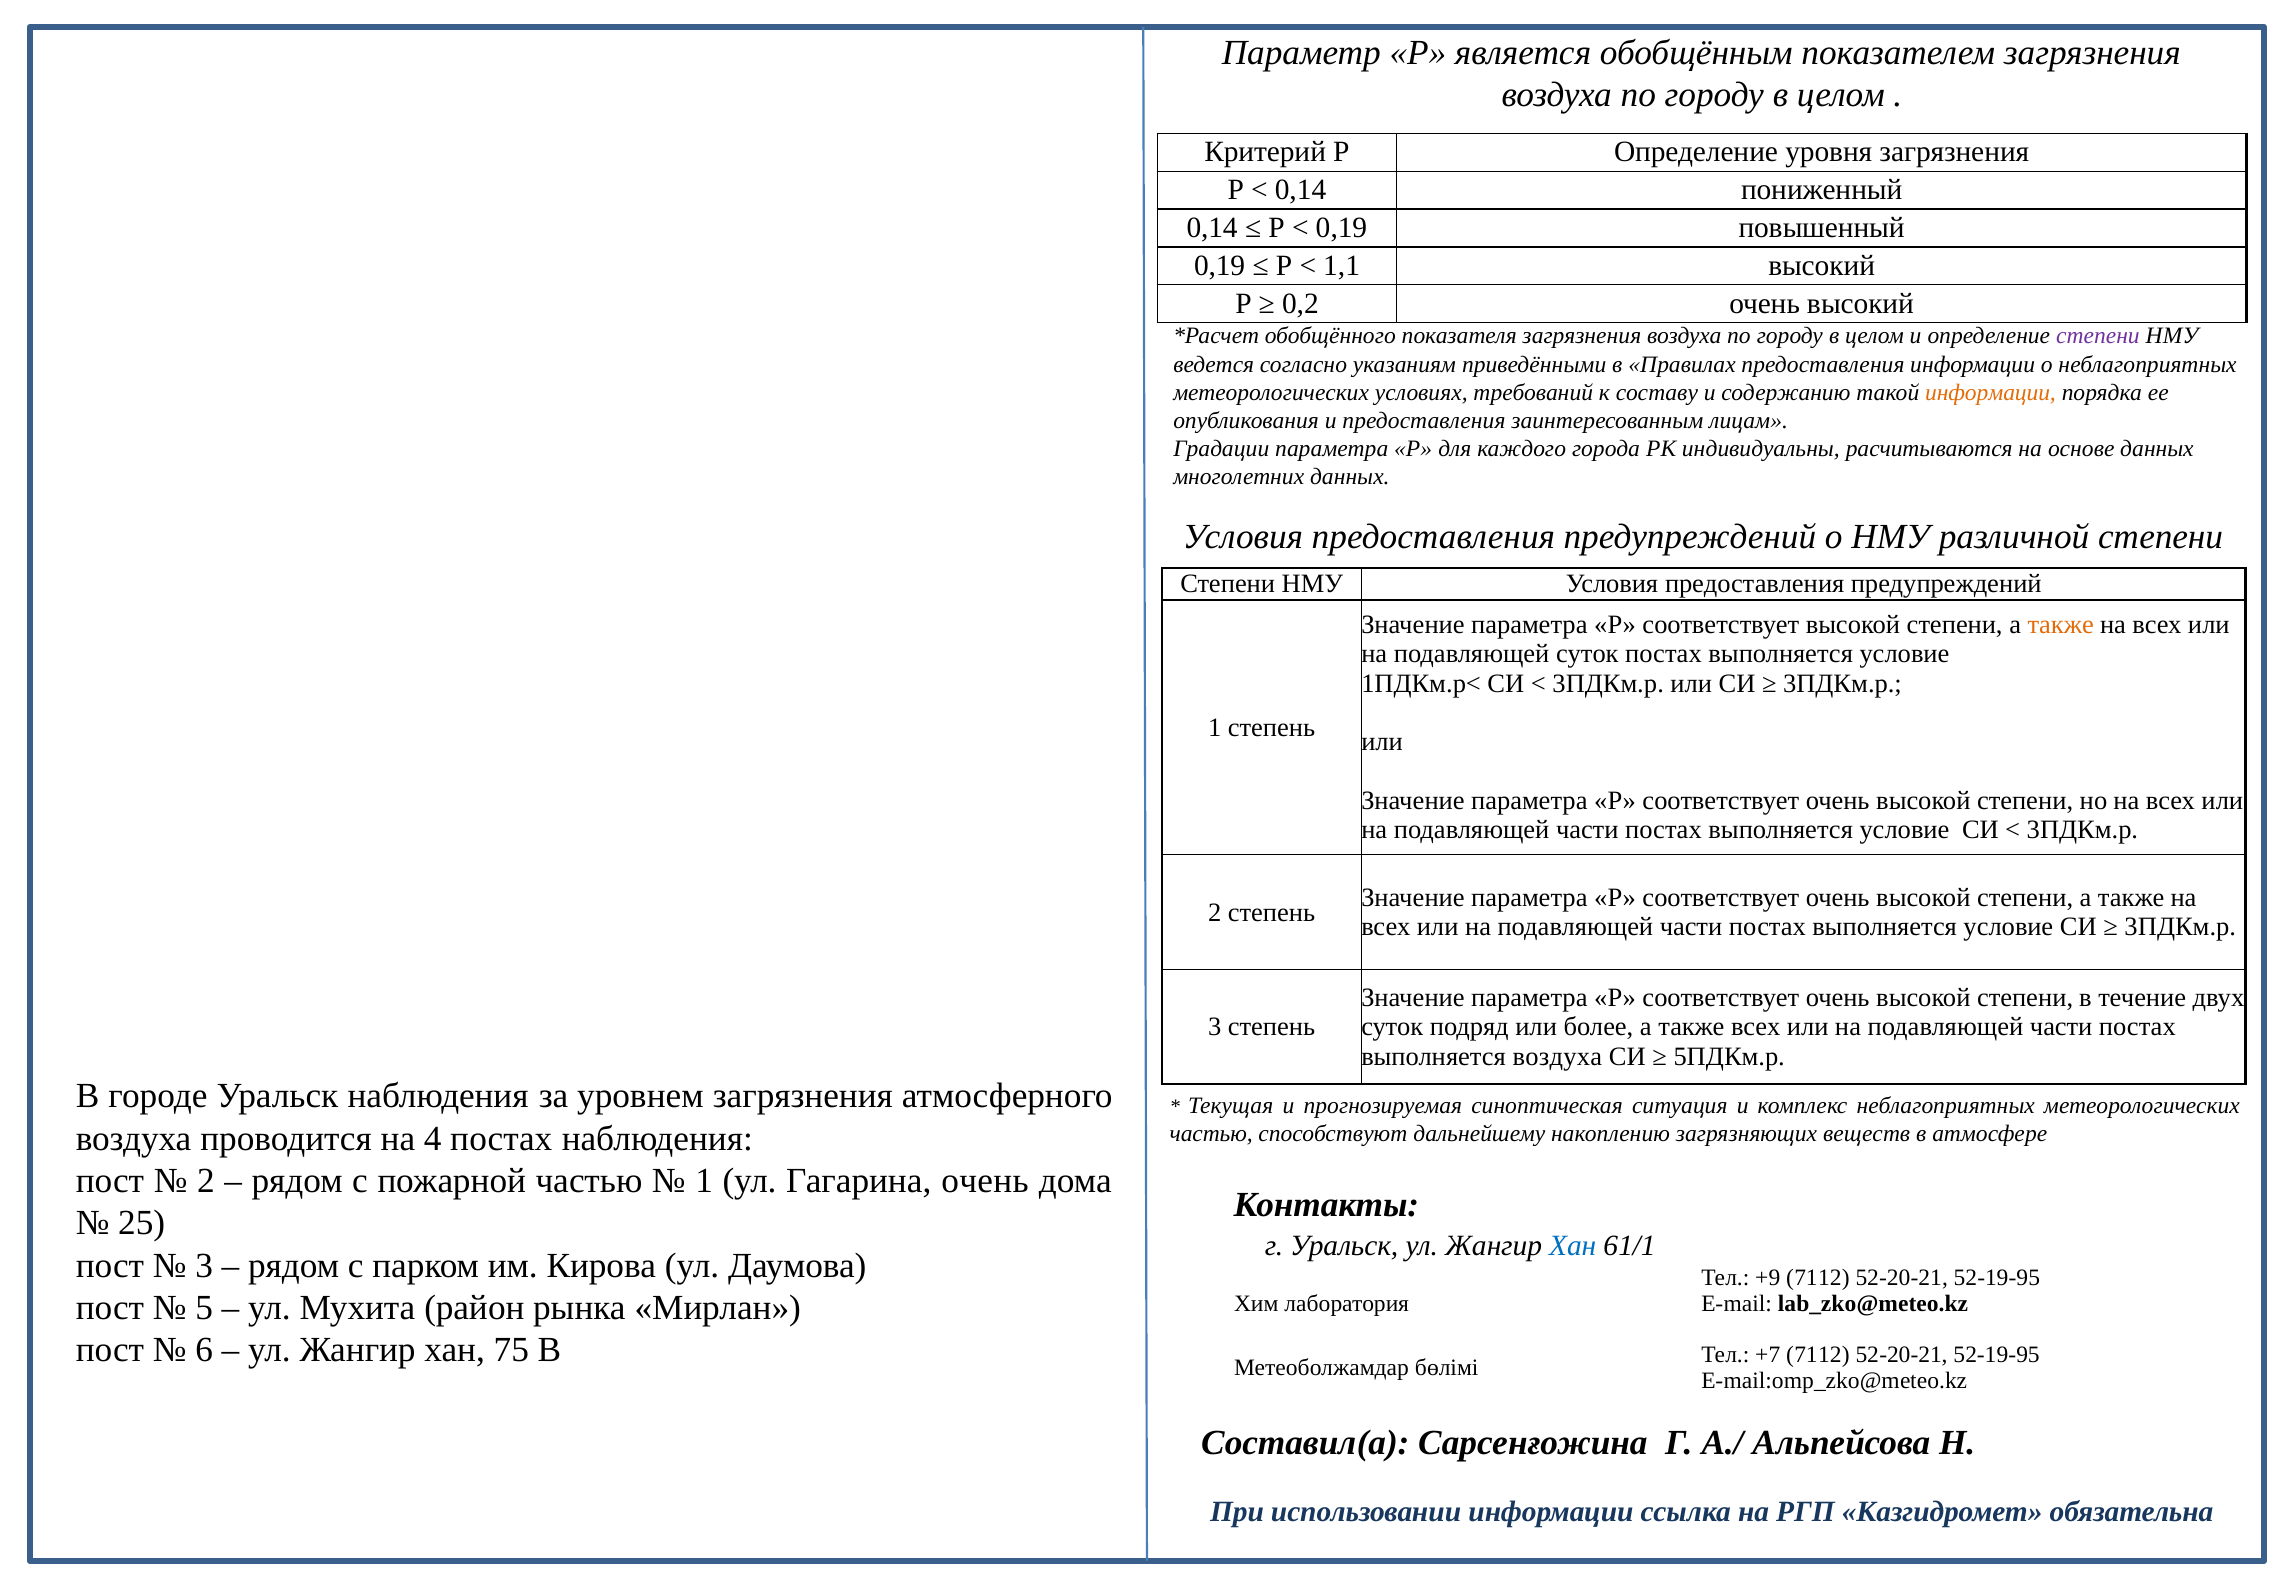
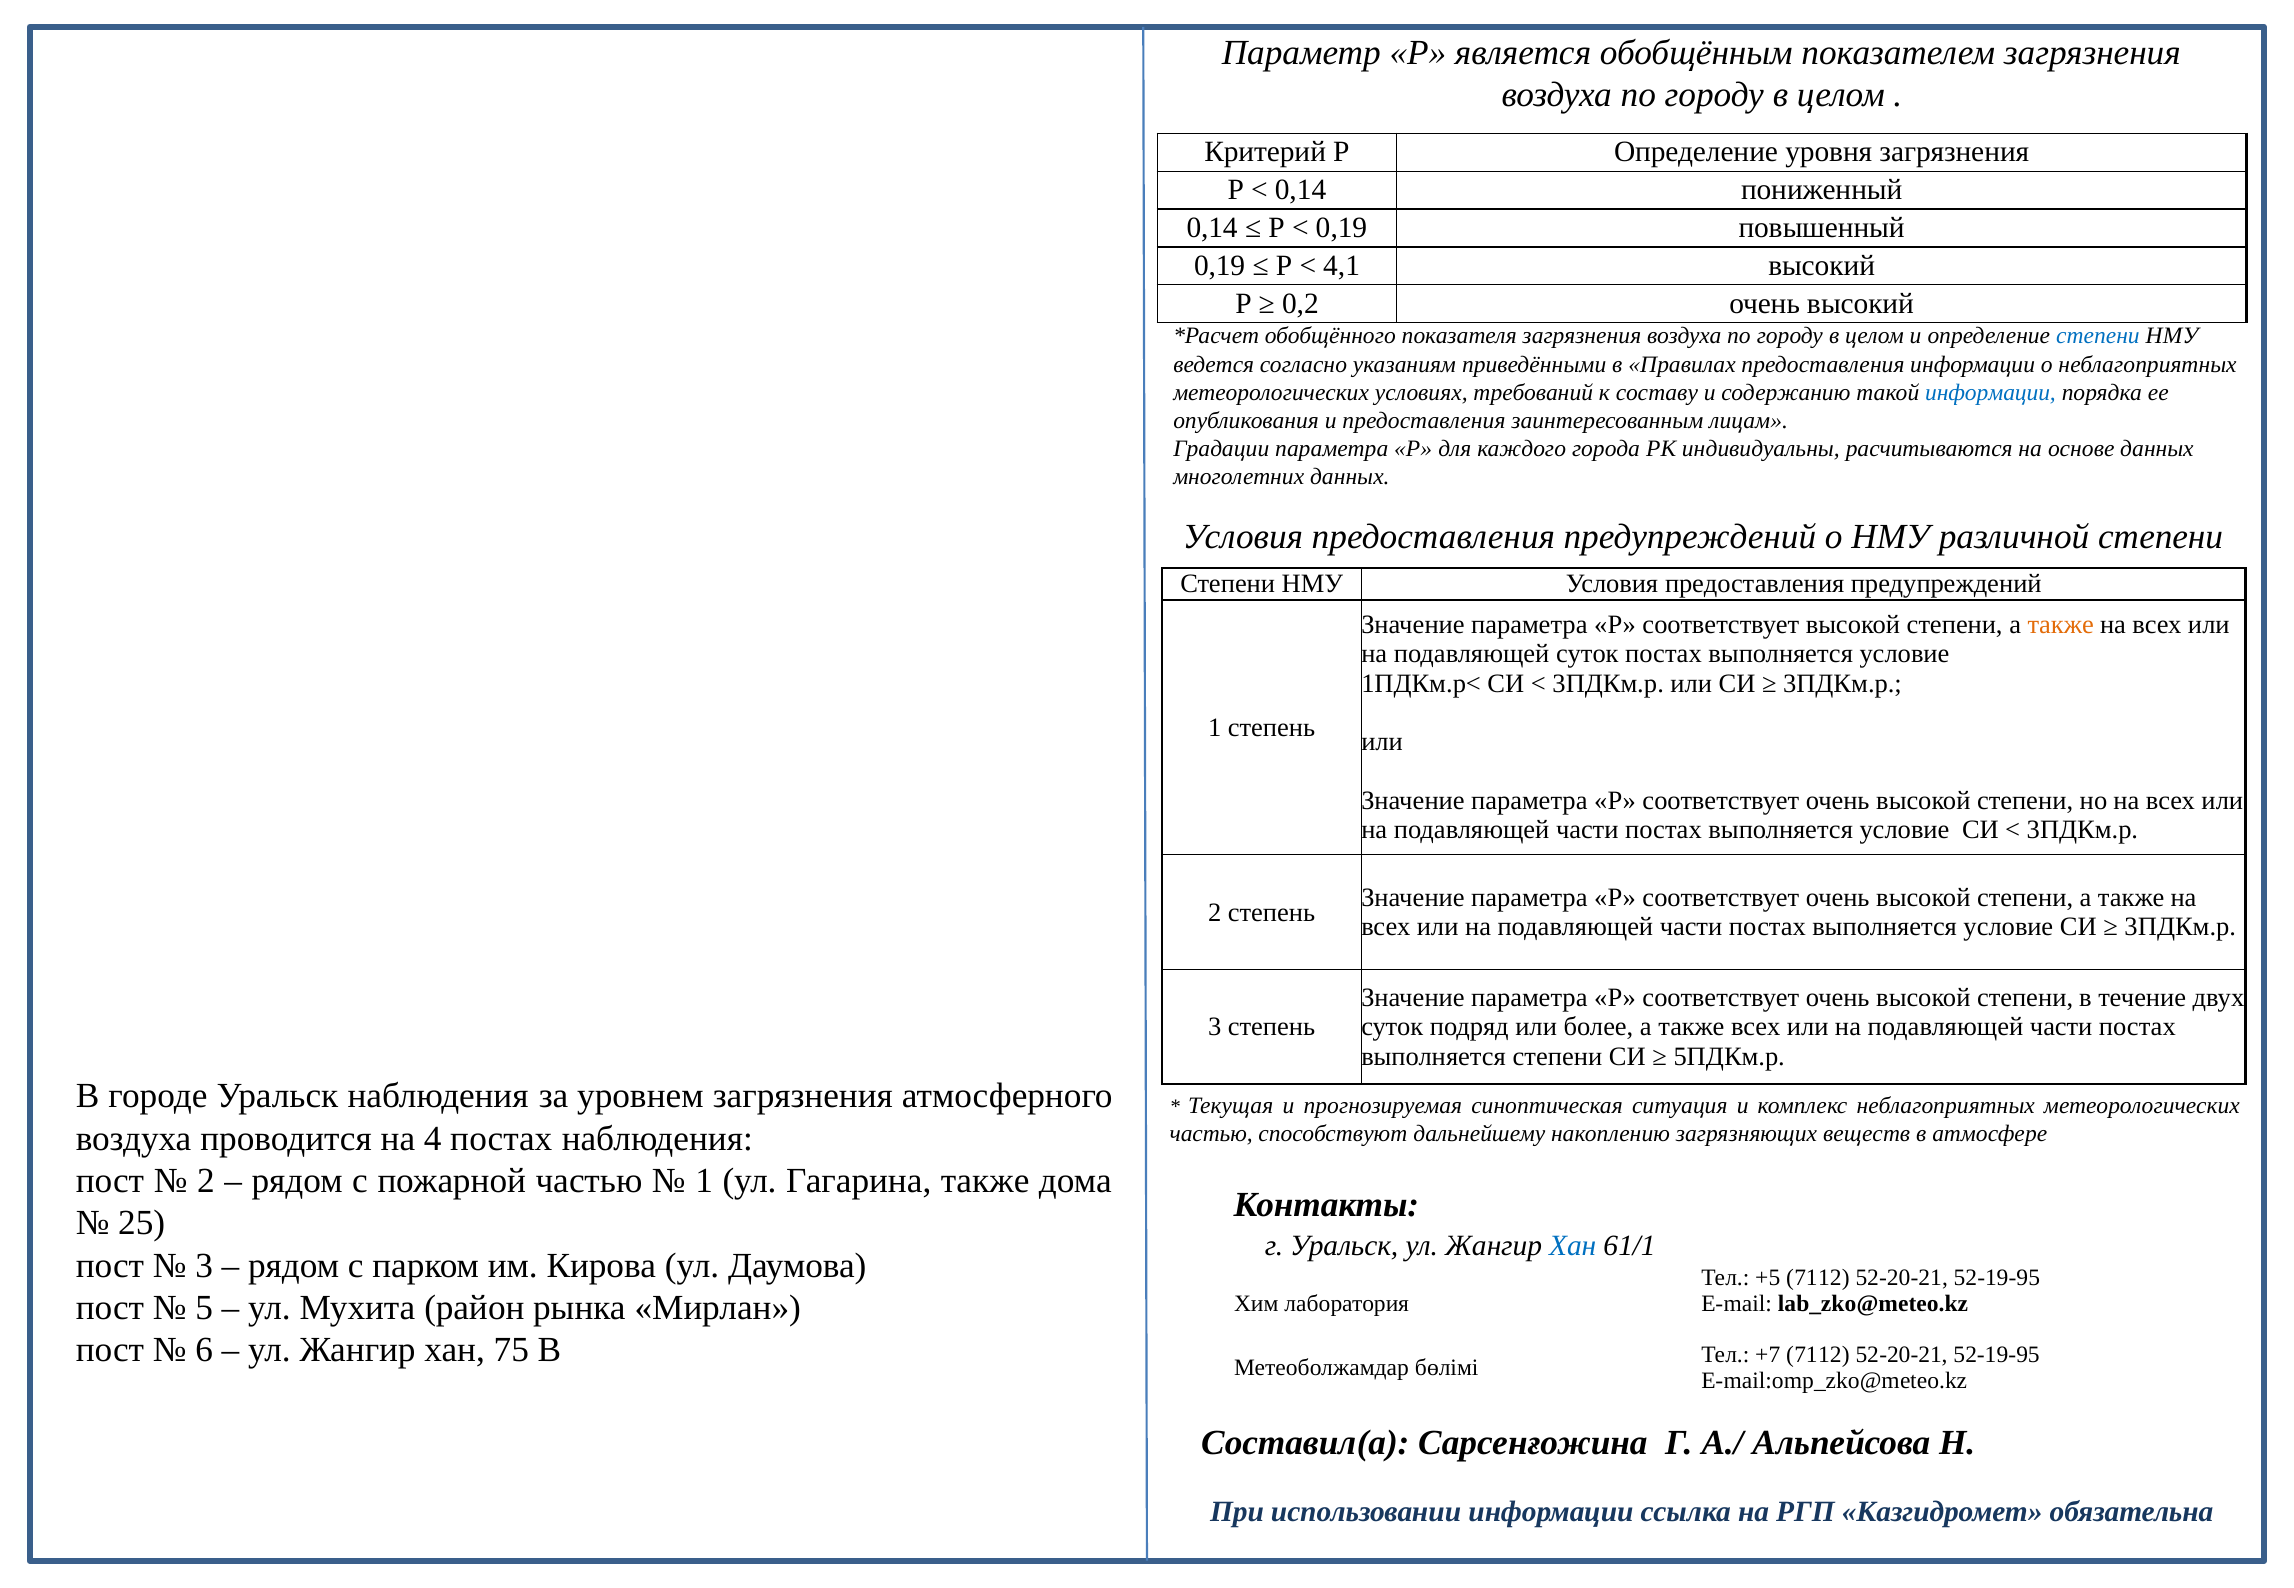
1,1: 1,1 -> 4,1 (1342, 266)
степени colour: purple -> blue (2098, 336)
информации colour: orange -> blue (1990, 393)
выполняется воздуха: воздуха -> степени (1557, 1056)
Гагарина очень: очень -> также (985, 1181)
+9: +9 -> +5 (1768, 1277)
